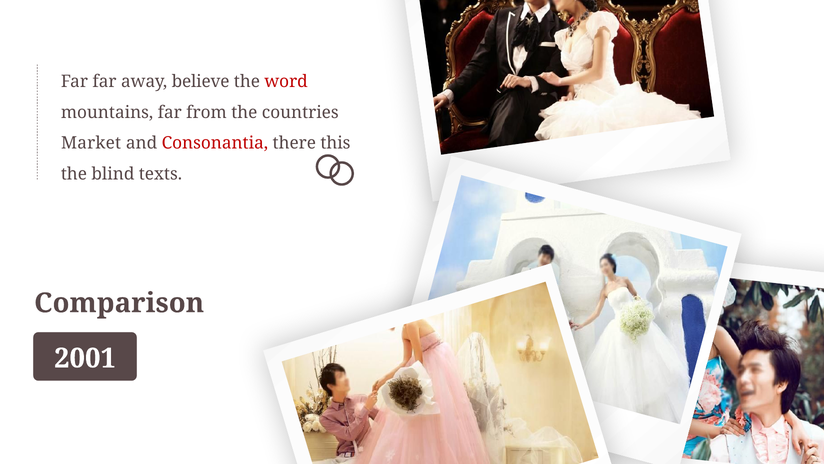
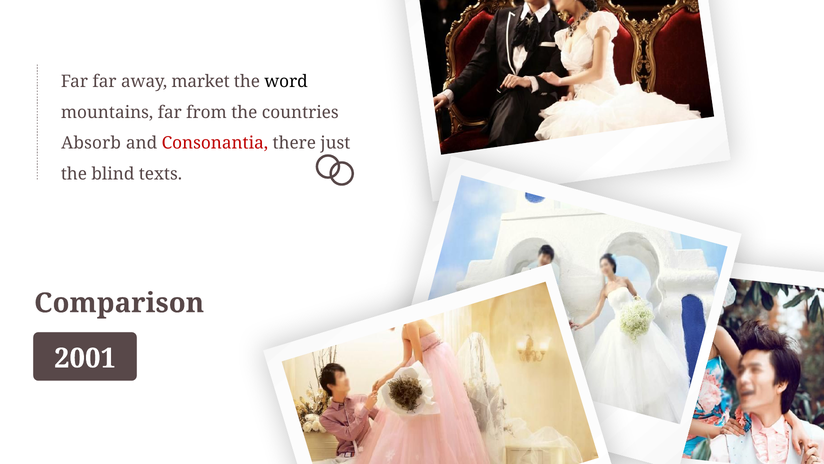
believe: believe -> market (201, 81)
word colour: red -> black (286, 81)
Market: Market -> Absorb (91, 143)
this: this -> just (335, 143)
